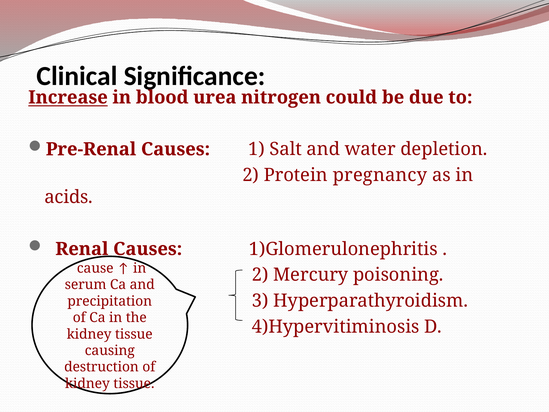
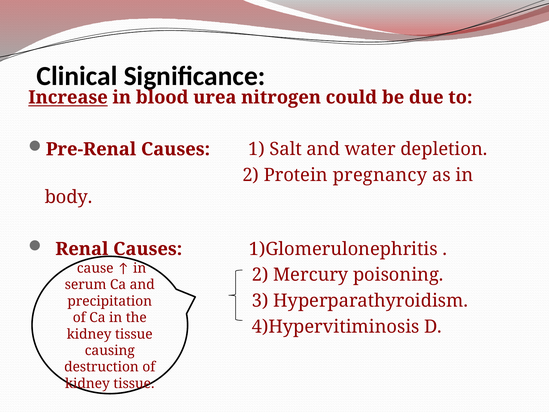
acids: acids -> body (69, 197)
